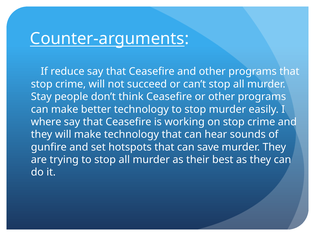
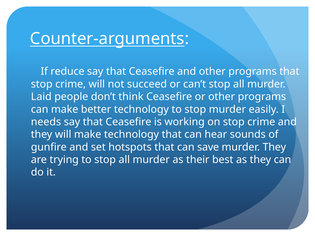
Stay: Stay -> Laid (41, 97)
where: where -> needs (46, 122)
